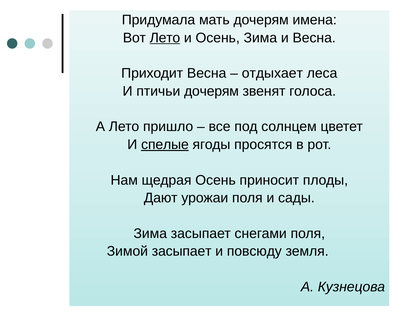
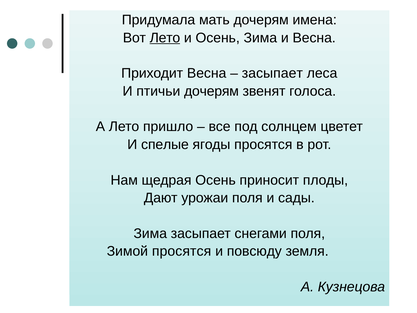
отдыхает: отдыхает -> засыпает (272, 73)
спелые underline: present -> none (165, 144)
Зимой засыпает: засыпает -> просятся (182, 251)
